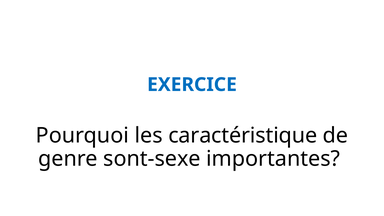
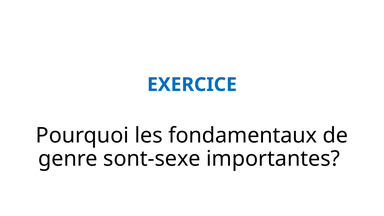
caractéristique: caractéristique -> fondamentaux (243, 135)
